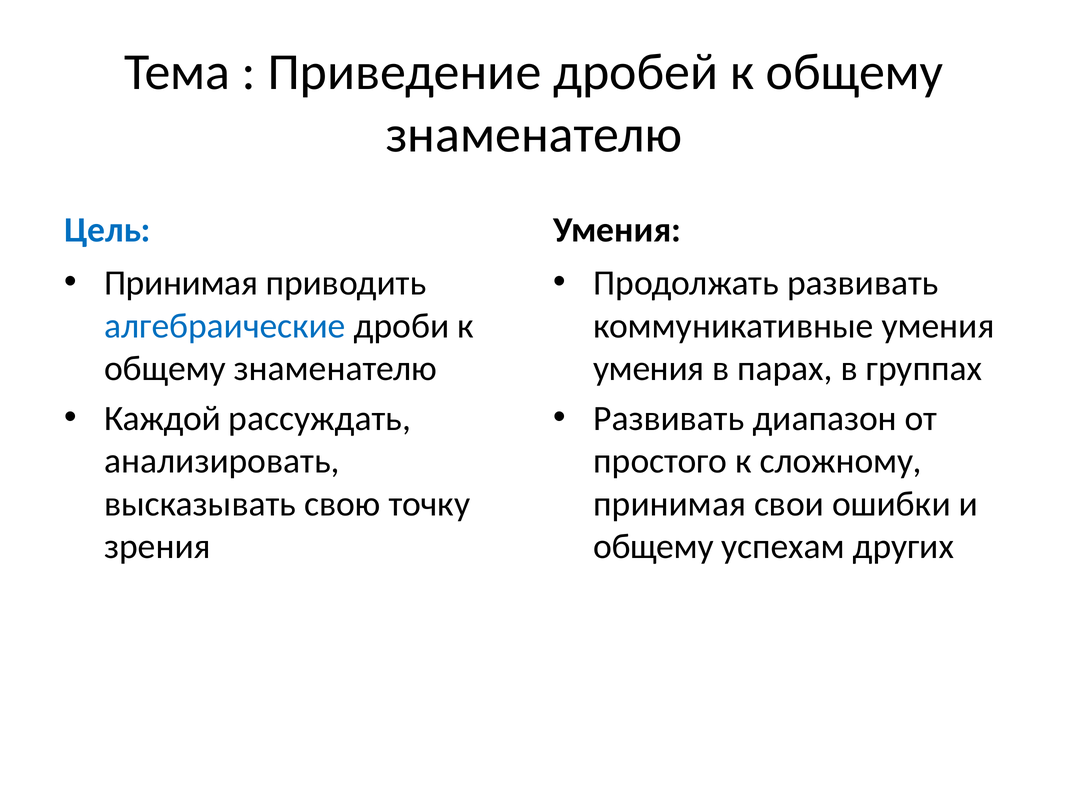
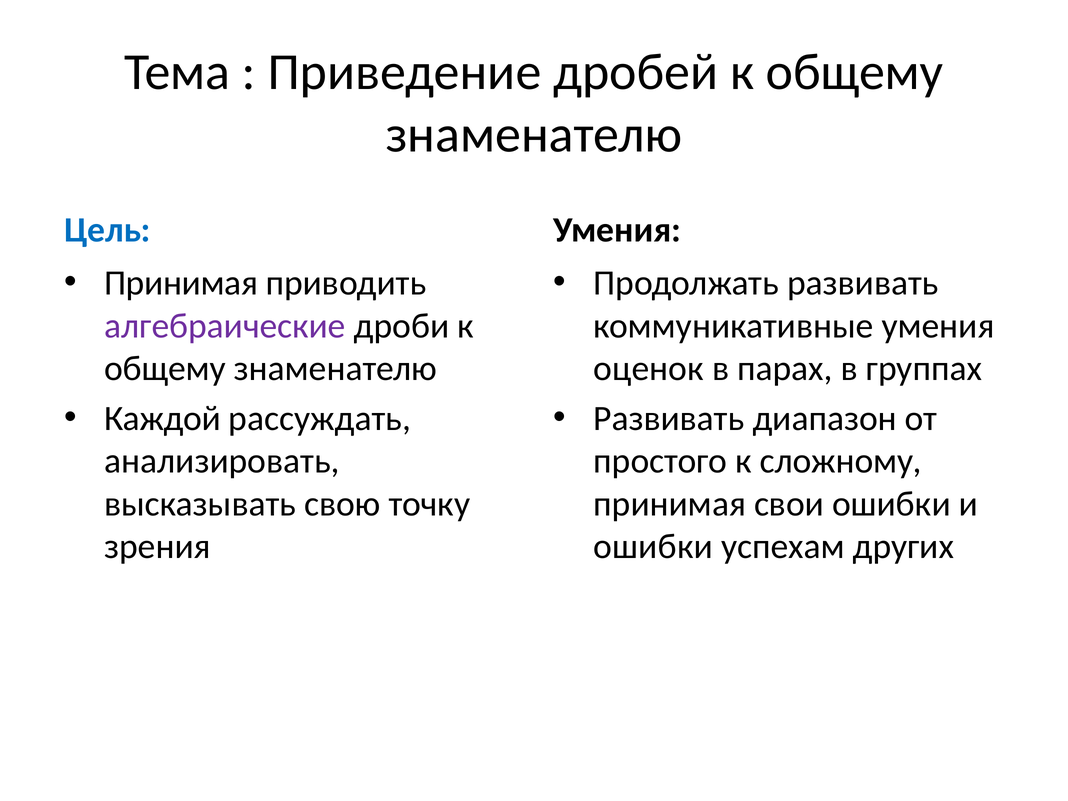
алгебраические colour: blue -> purple (225, 326)
умения: умения -> оценок (649, 369)
общему: общему -> ошибки (653, 547)
